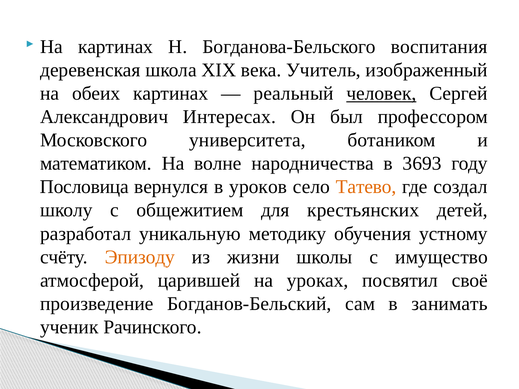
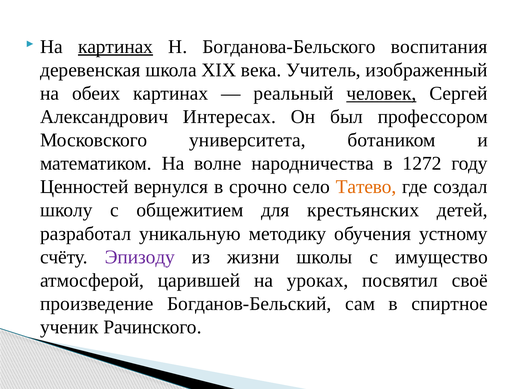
картинах underline: none -> present (116, 47)
3693: 3693 -> 1272 (422, 164)
Пословица: Пословица -> Ценностей (84, 187)
уроков: уроков -> срочно (258, 187)
Эпизоду colour: orange -> purple (140, 257)
занимать: занимать -> спиртное (450, 304)
